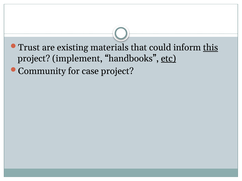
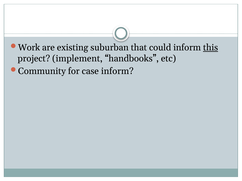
Trust: Trust -> Work (29, 48)
materials: materials -> suburban (110, 48)
etc underline: present -> none (168, 59)
case project: project -> inform (117, 71)
